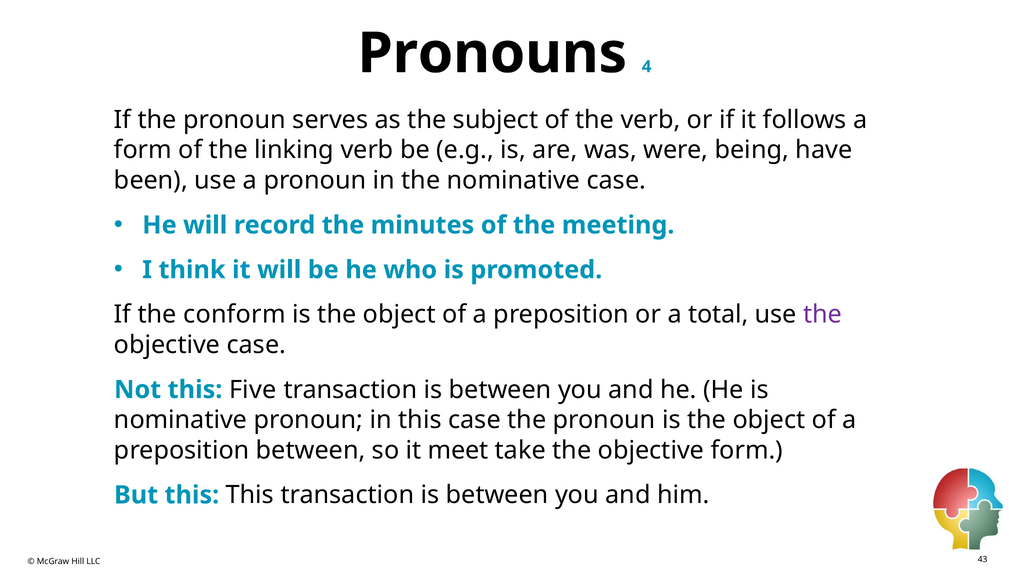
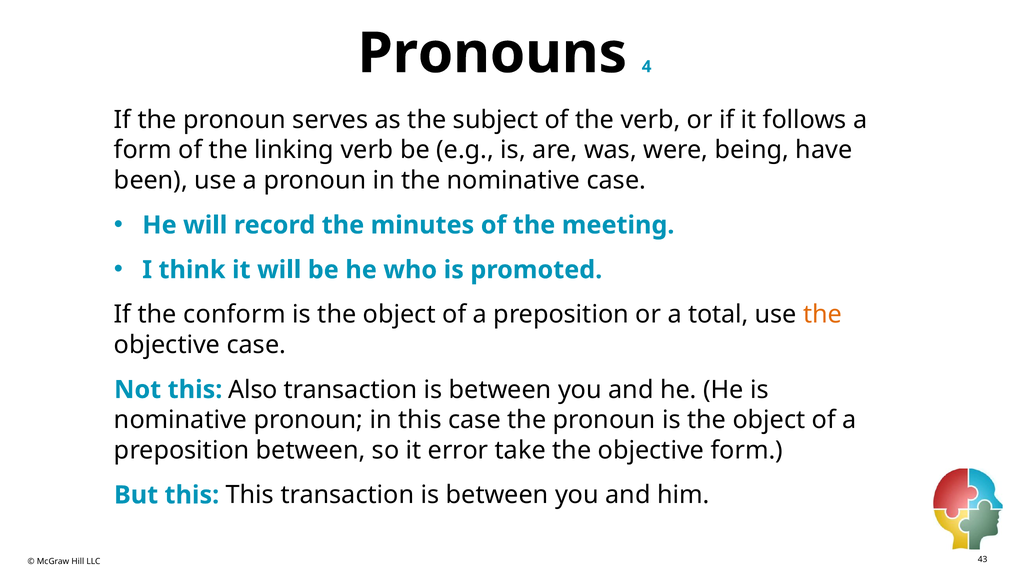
the colour: purple -> orange (823, 314)
Five: Five -> Also (253, 389)
meet: meet -> error (458, 450)
